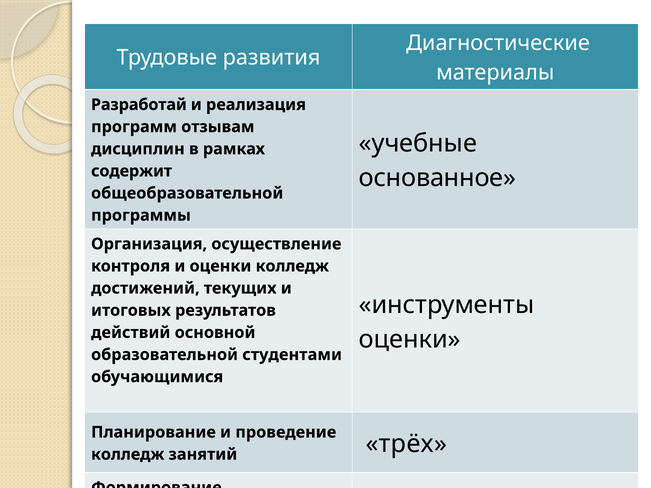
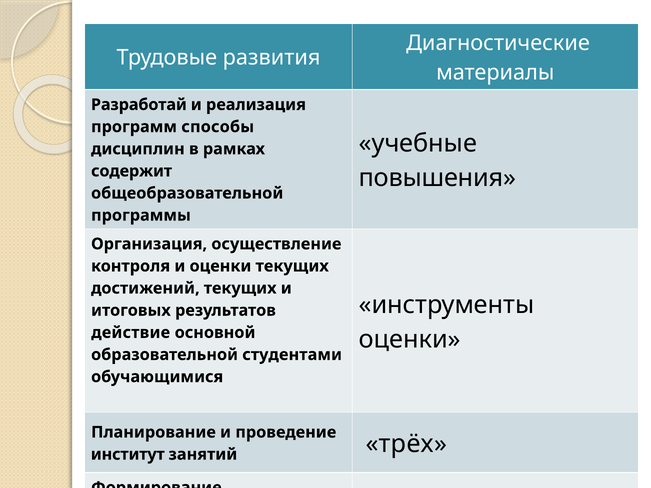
отзывам: отзывам -> способы (218, 127)
основанное: основанное -> повышения (437, 178)
оценки колледж: колледж -> текущих (292, 266)
действий: действий -> действие (131, 333)
колледж: колледж -> институт (128, 455)
